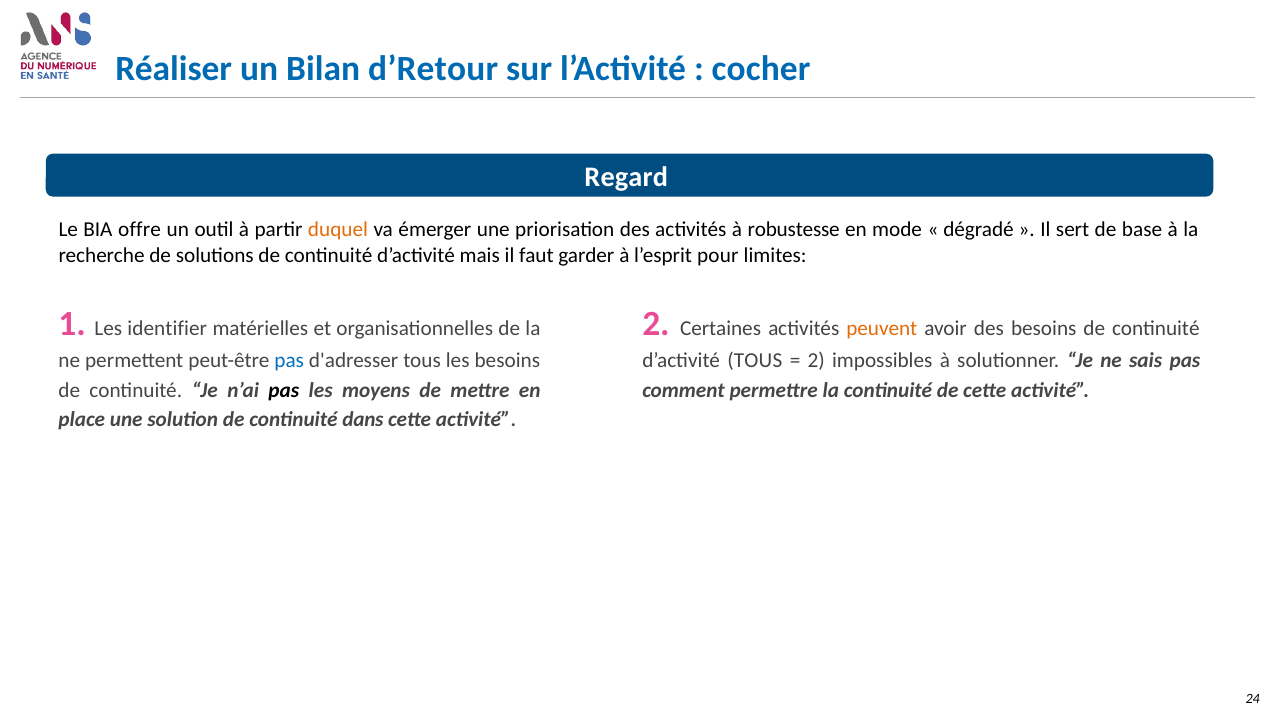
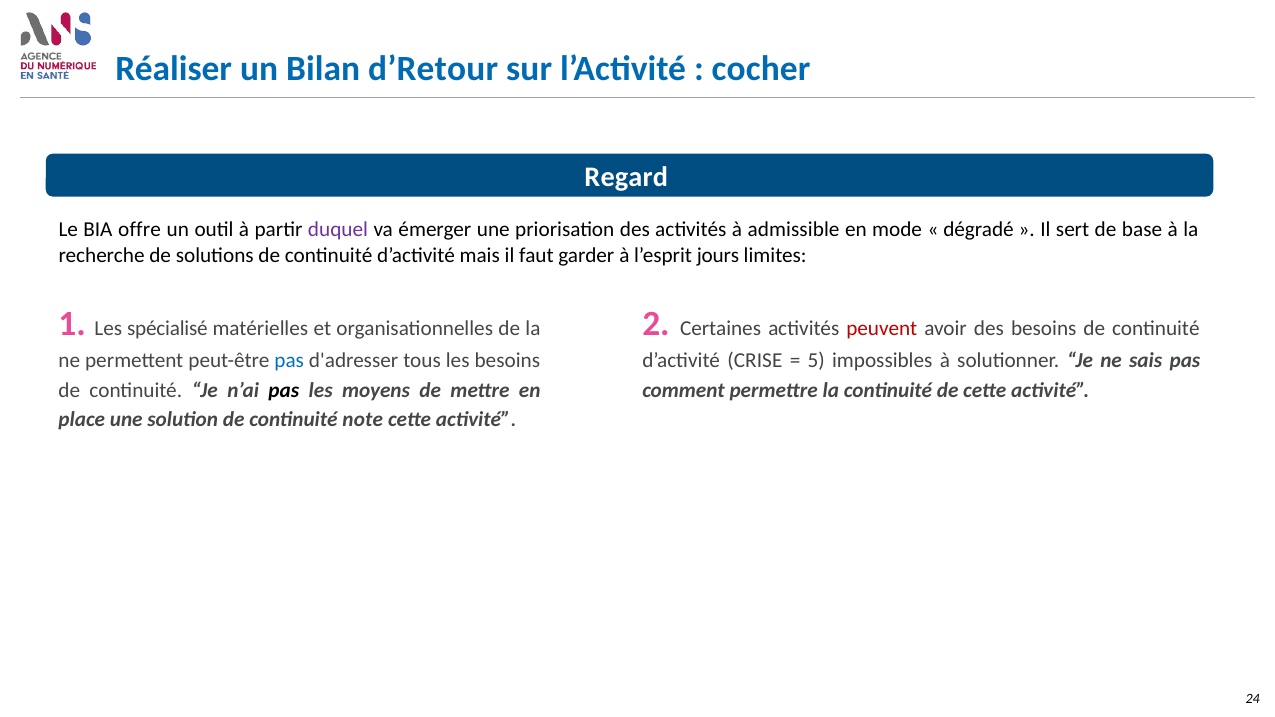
duquel colour: orange -> purple (338, 230)
robustesse: robustesse -> admissible (794, 230)
pour: pour -> jours (718, 255)
peuvent colour: orange -> red (882, 329)
identifier: identifier -> spécialisé (167, 329)
d’activité TOUS: TOUS -> CRISE (755, 361)
2: 2 -> 5 (816, 361)
dans: dans -> note (363, 420)
